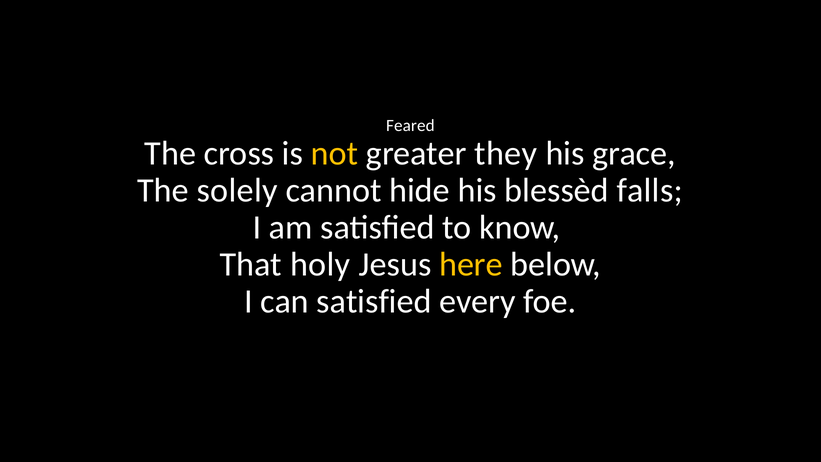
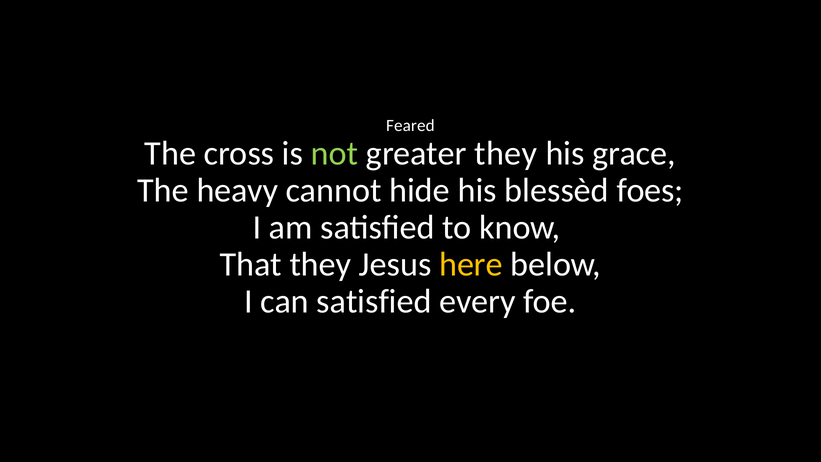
not colour: yellow -> light green (335, 153)
solely: solely -> heavy (237, 190)
falls: falls -> foes (650, 190)
That holy: holy -> they (320, 264)
